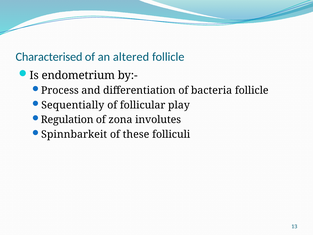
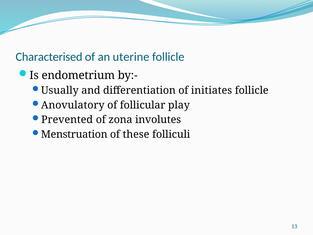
altered: altered -> uterine (131, 57)
Process: Process -> Usually (60, 90)
bacteria: bacteria -> initiates (212, 90)
Sequentially: Sequentially -> Anovulatory (73, 105)
Regulation: Regulation -> Prevented (67, 120)
Spinnbarkeit: Spinnbarkeit -> Menstruation (74, 134)
